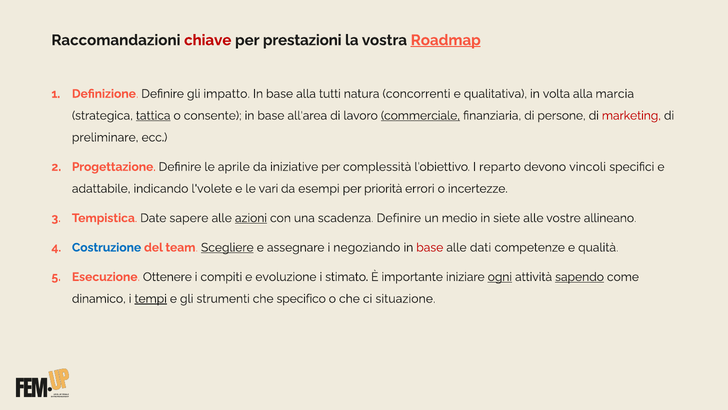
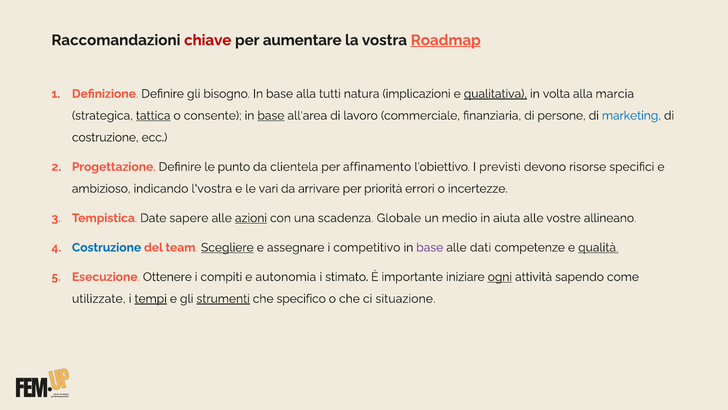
prestazioni: prestazioni -> aumentare (302, 40)
impatto: impatto -> bisogno (227, 94)
concorrenti: concorrenti -> implicazioni (417, 94)
qualitativa underline: none -> present (495, 94)
base underline: none -> present (271, 115)
commerciale underline: present -> none (420, 115)
marketing colour: red -> blue (631, 115)
preliminare: preliminare -> costruzione (105, 137)
aprile: aprile -> punto (234, 167)
iniziative: iniziative -> clientela (294, 167)
complessità: complessità -> affinamento (377, 167)
reparto: reparto -> previsti (500, 167)
vincoli: vincoli -> risorse (588, 167)
adattabile: adattabile -> ambizioso (101, 188)
l'volete: l'volete -> l'vostra (212, 188)
esempi: esempi -> arrivare (319, 188)
scadenza Definire: Definire -> Globale (399, 218)
siete: siete -> aiuta (507, 218)
negoziando: negoziando -> competitivo (367, 247)
base colour: red -> purple (430, 247)
qualità underline: none -> present (598, 247)
evoluzione: evoluzione -> autonomia (286, 277)
sapendo underline: present -> none (580, 277)
dinamico: dinamico -> utilizzate (99, 298)
strumenti underline: none -> present (223, 298)
